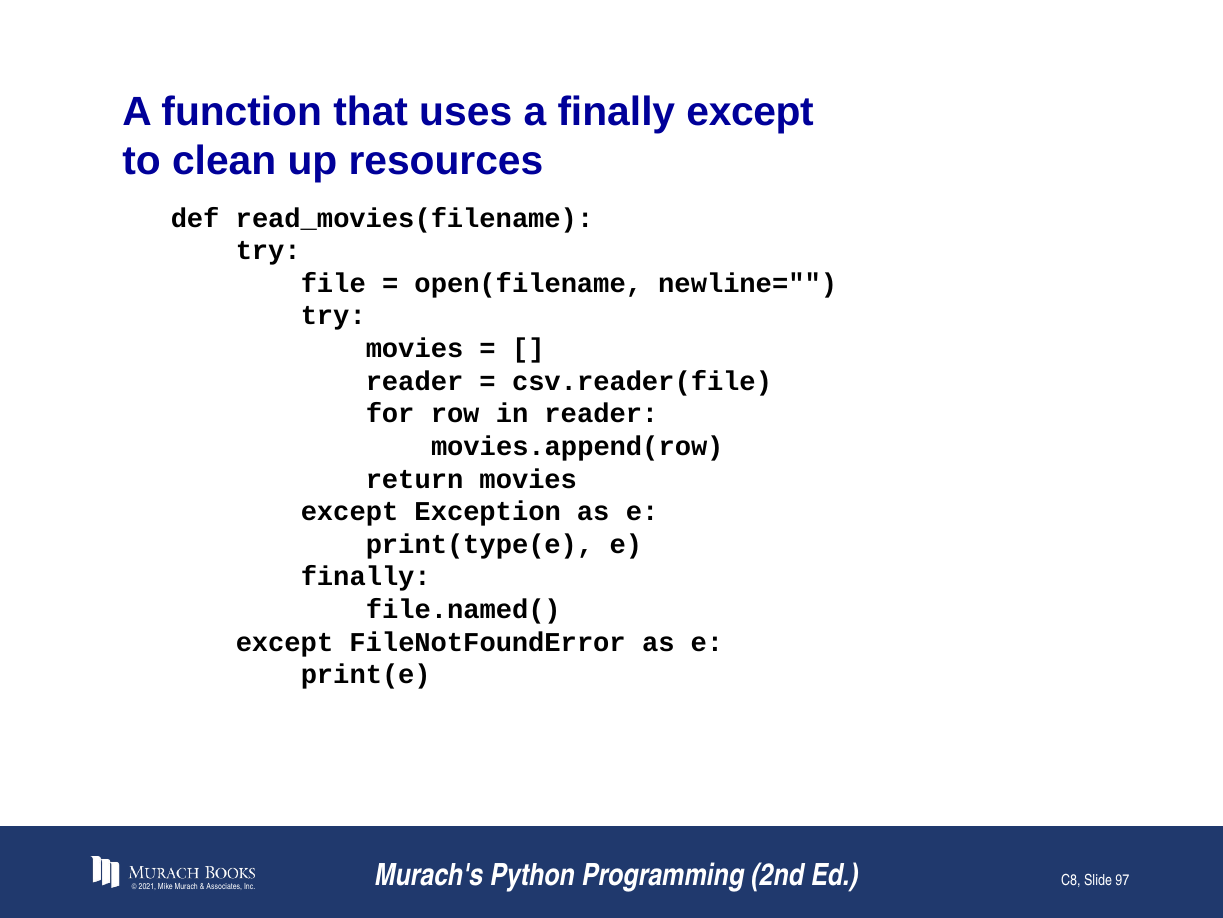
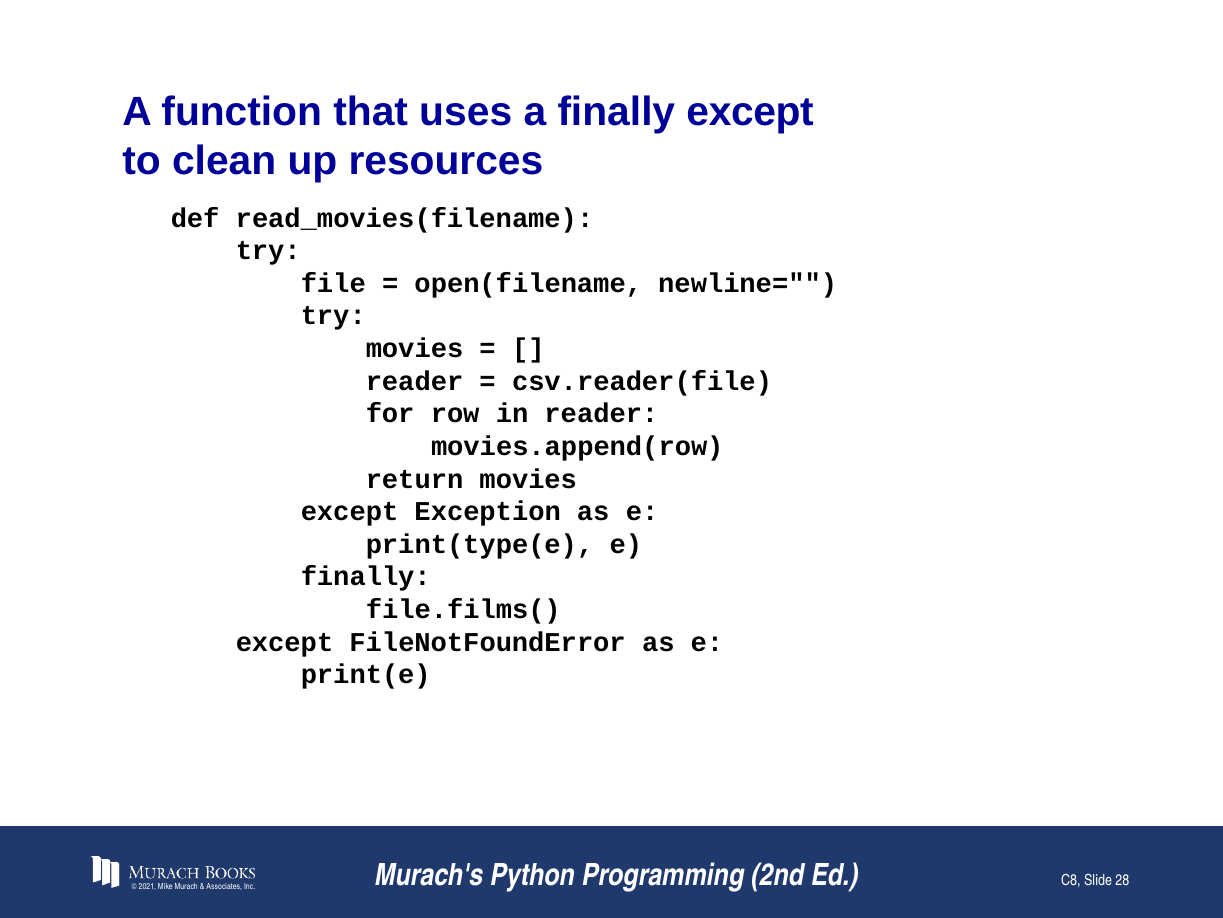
file.named(: file.named( -> file.films( (463, 609)
97: 97 -> 28 (1122, 880)
